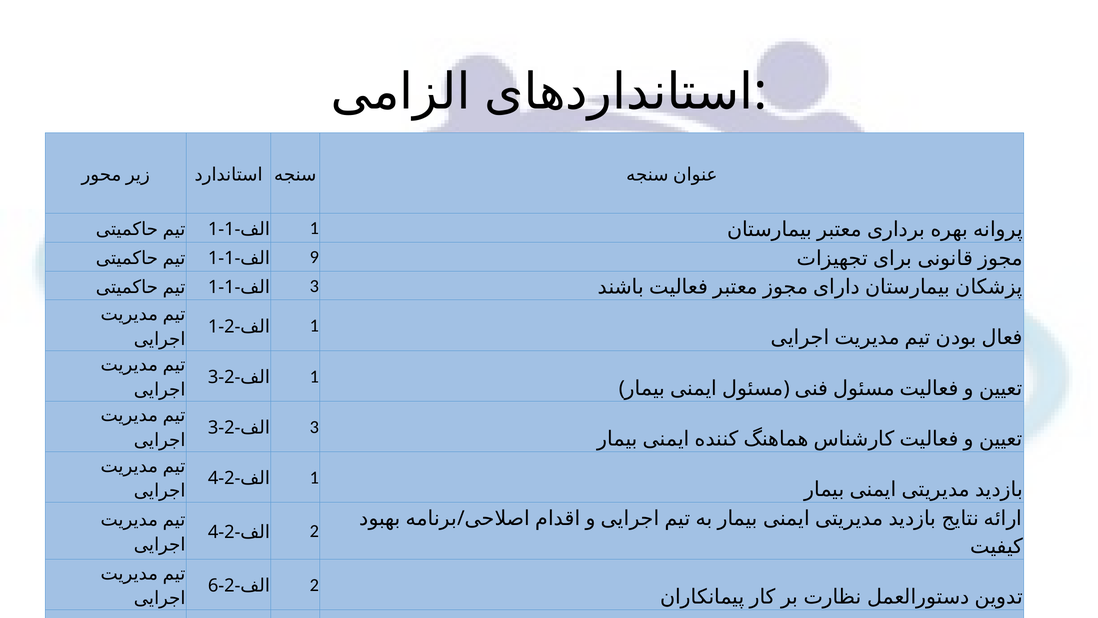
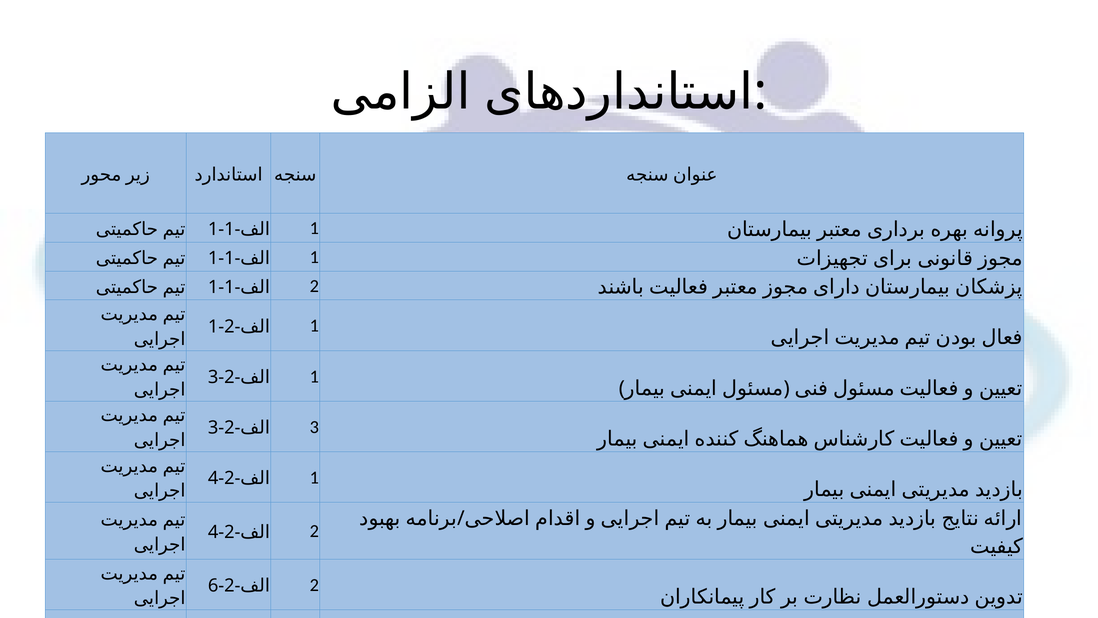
9: 9 -> 1 (314, 257)
1 3: 3 -> 2 (314, 286)
